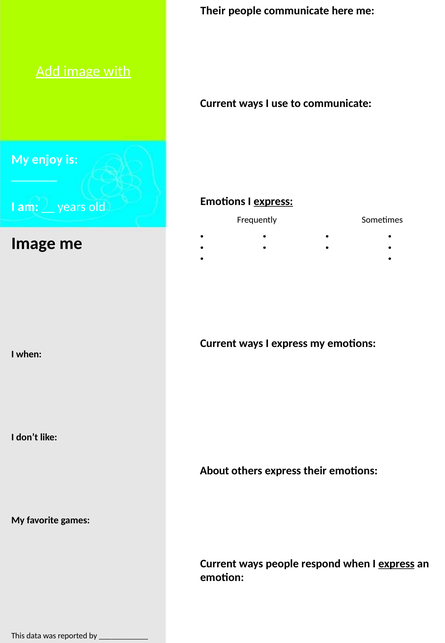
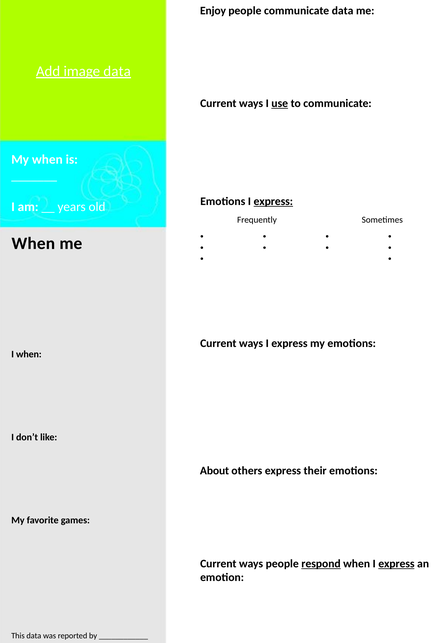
Their: Their -> Enjoy (213, 11)
communicate here: here -> data (343, 11)
image with: with -> data (117, 71)
use underline: none -> present (280, 103)
My enjoy: enjoy -> when (47, 159)
Image: Image -> When (33, 243)
respond underline: none -> present (321, 563)
